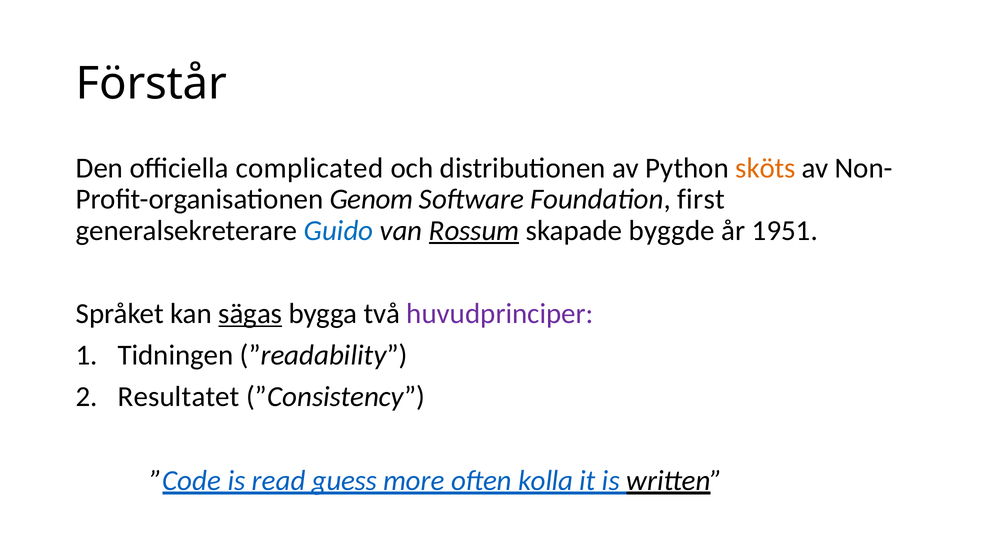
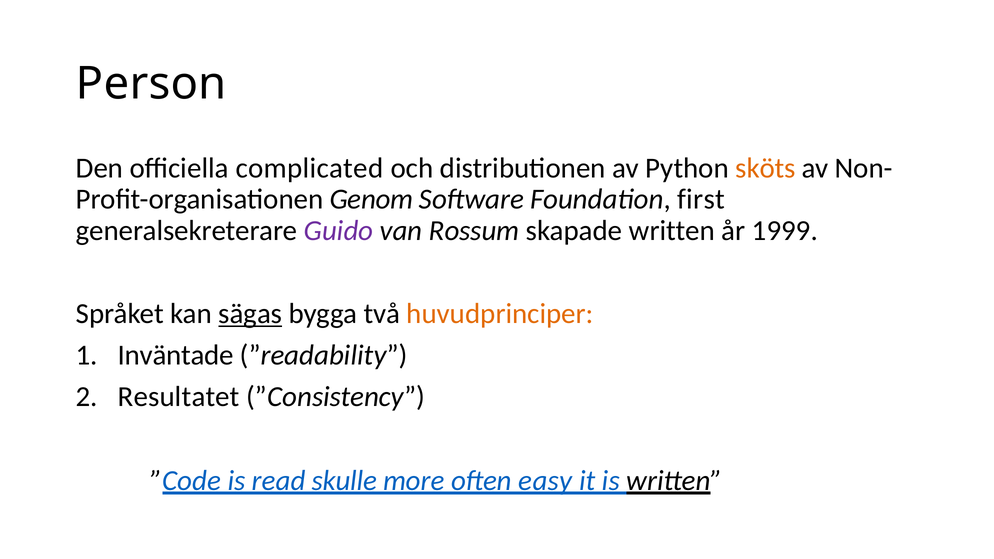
Förstår: Förstår -> Person (151, 83)
Guido colour: blue -> purple (339, 231)
Rossum underline: present -> none (474, 231)
skapade byggde: byggde -> written (672, 231)
1951: 1951 -> 1999 (785, 231)
huvudprinciper colour: purple -> orange (500, 314)
Tidningen: Tidningen -> Inväntade (176, 355)
guess: guess -> skulle (345, 481)
kolla: kolla -> easy (545, 481)
